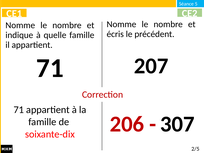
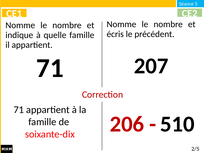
307: 307 -> 510 (177, 124)
